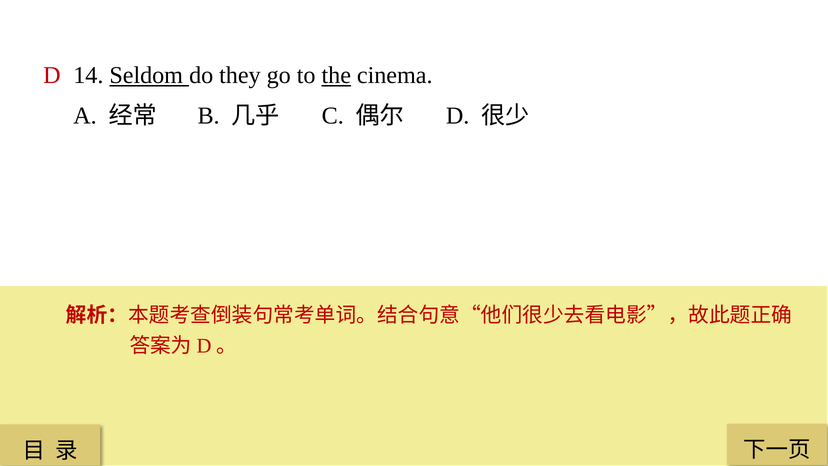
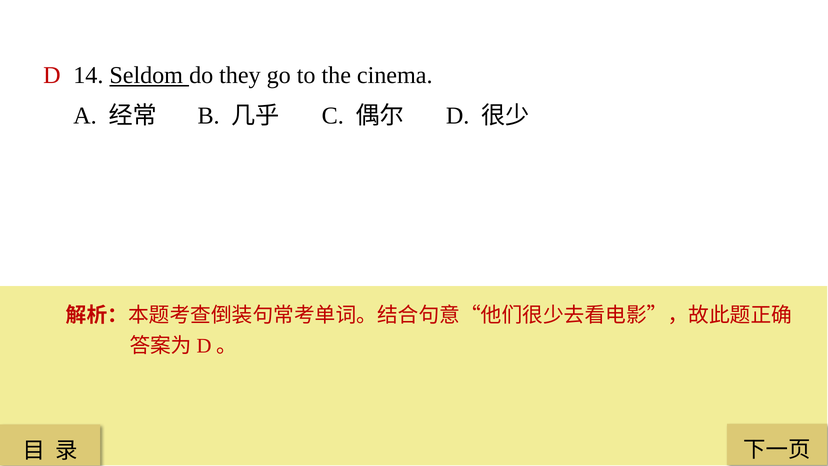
the underline: present -> none (336, 75)
